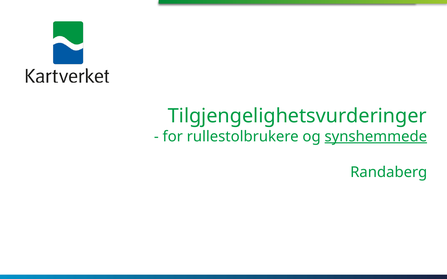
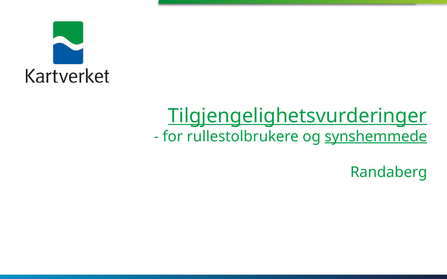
Tilgjengelighetsvurderinger underline: none -> present (297, 116)
